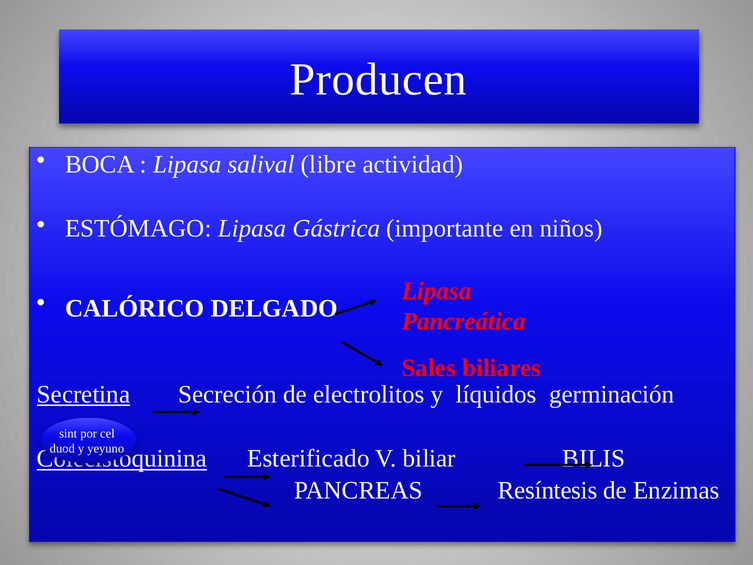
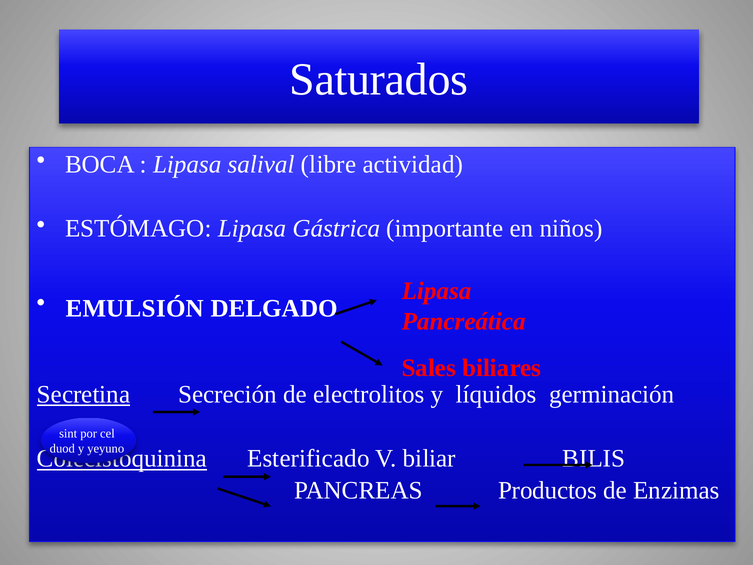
Producen: Producen -> Saturados (379, 80)
CALÓRICO: CALÓRICO -> EMULSIÓN (135, 309)
Resíntesis: Resíntesis -> Productos (548, 490)
